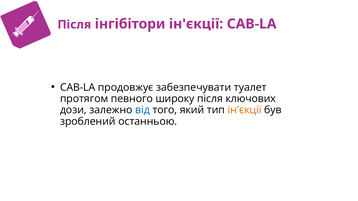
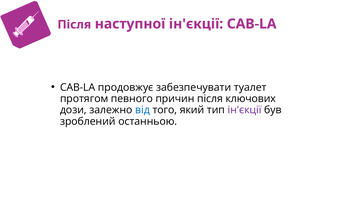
інгібітори: інгібітори -> наступної (130, 24)
широку: широку -> причин (175, 99)
ін'єкції colour: orange -> purple (245, 110)
